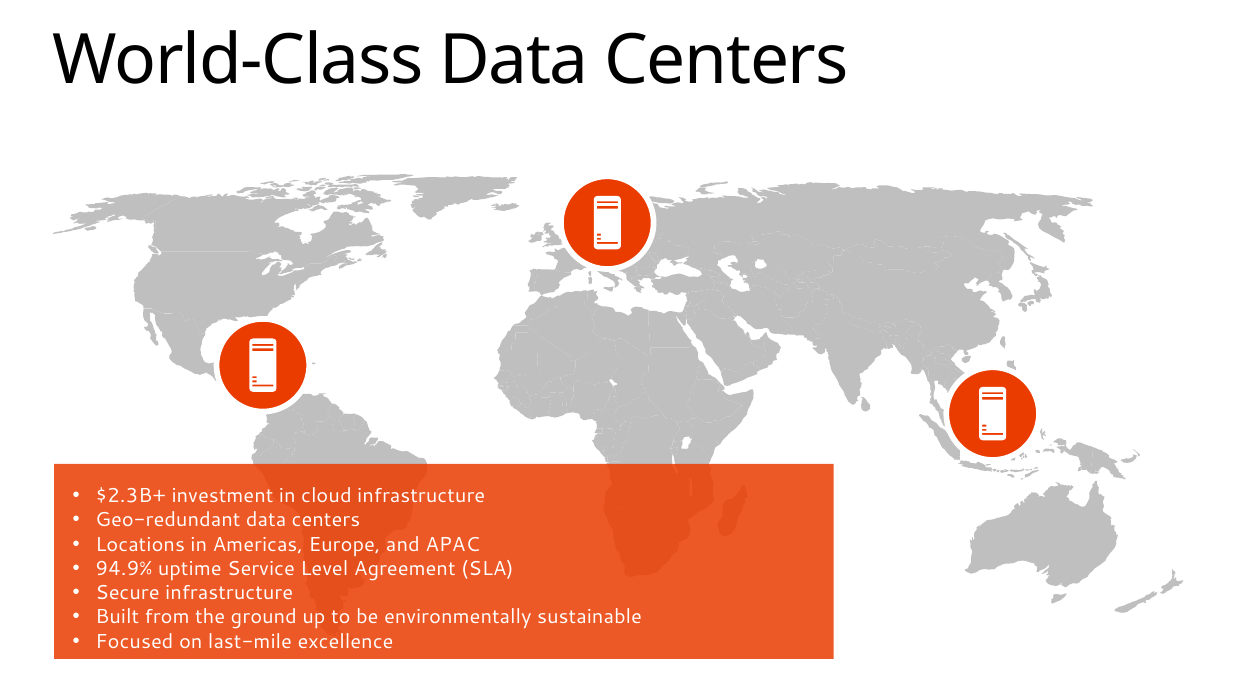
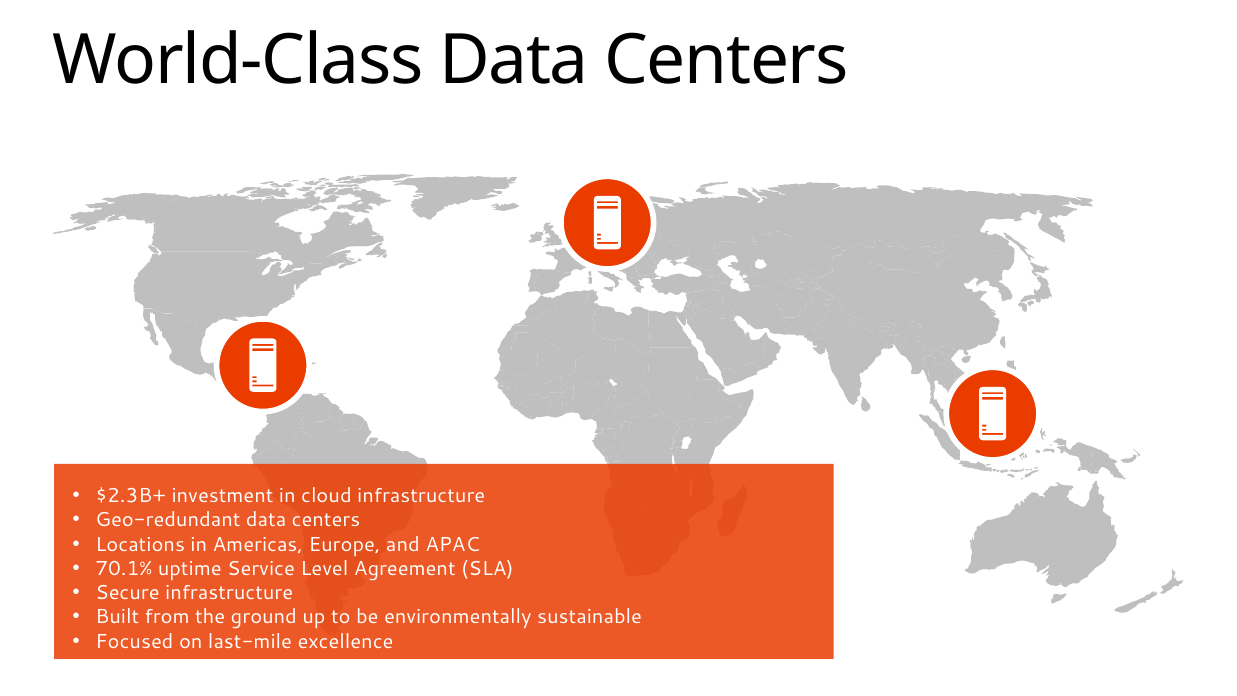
94.9%: 94.9% -> 70.1% (124, 569)
